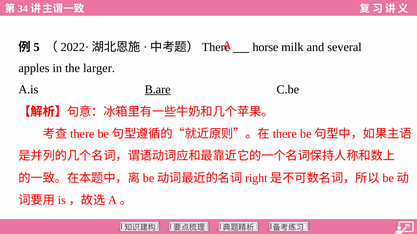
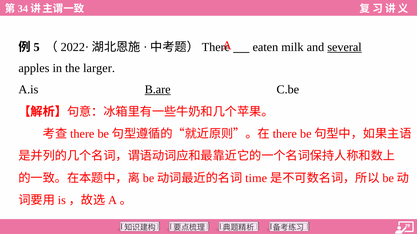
horse: horse -> eaten (265, 47)
several underline: none -> present (345, 47)
right: right -> time (256, 178)
